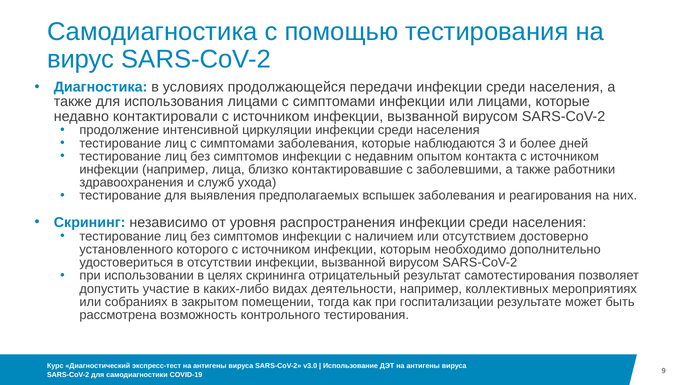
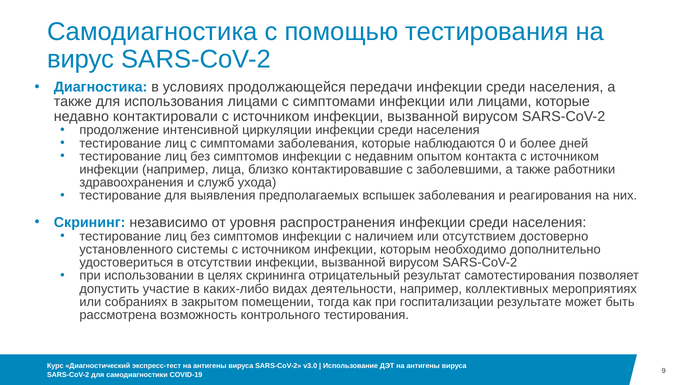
3: 3 -> 0 (502, 143)
которого: которого -> системы (202, 249)
